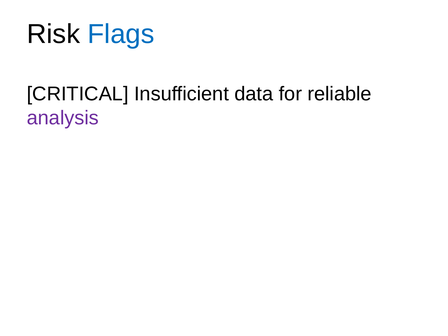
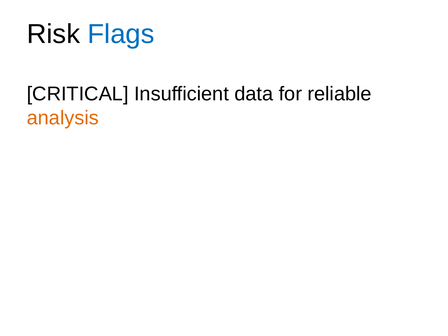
analysis colour: purple -> orange (63, 118)
